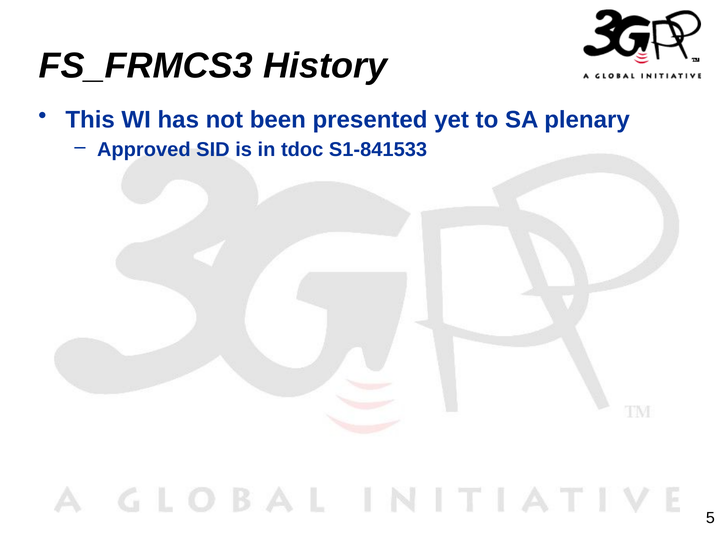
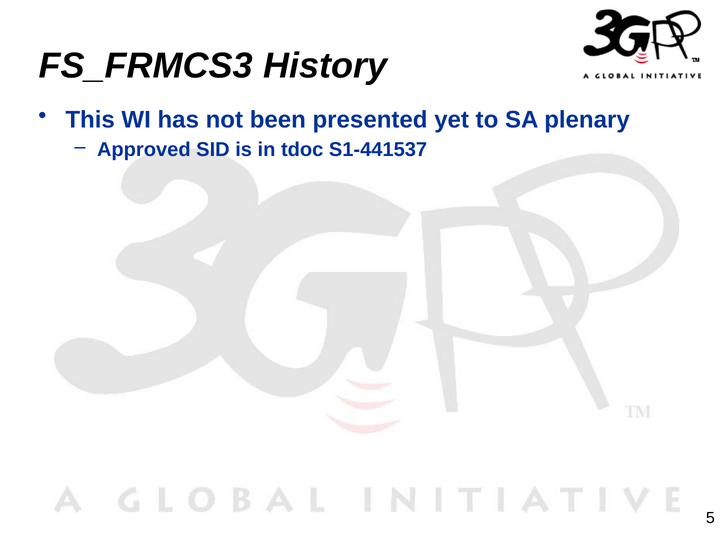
S1-841533: S1-841533 -> S1-441537 (378, 150)
